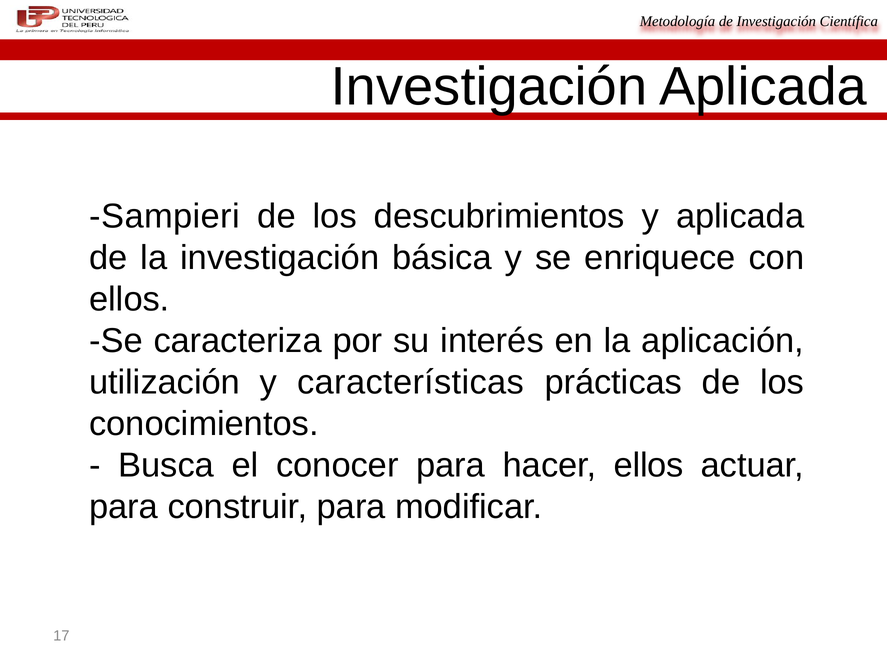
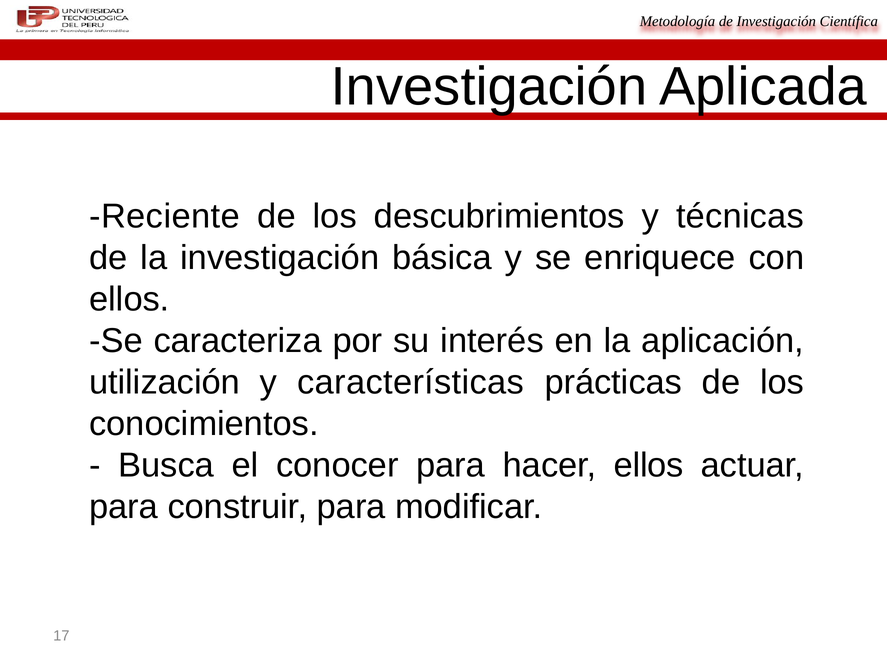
Sampieri: Sampieri -> Reciente (165, 216)
y aplicada: aplicada -> técnicas (740, 216)
